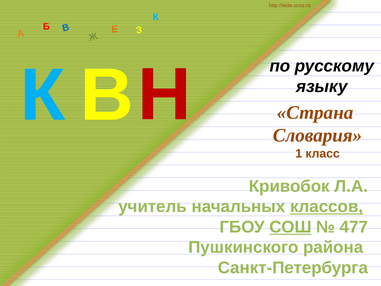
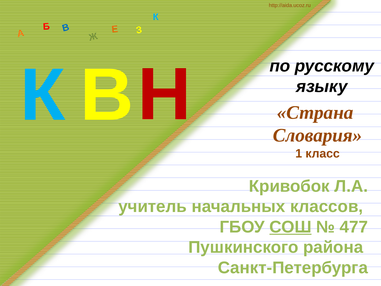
классов underline: present -> none (327, 206)
